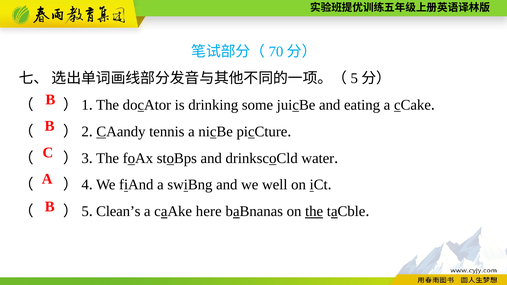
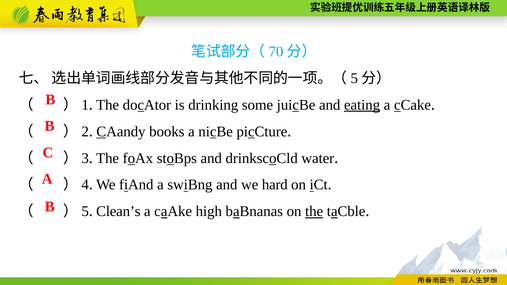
eating underline: none -> present (362, 105)
tennis: tennis -> books (167, 132)
well: well -> hard (275, 185)
here: here -> high (209, 212)
